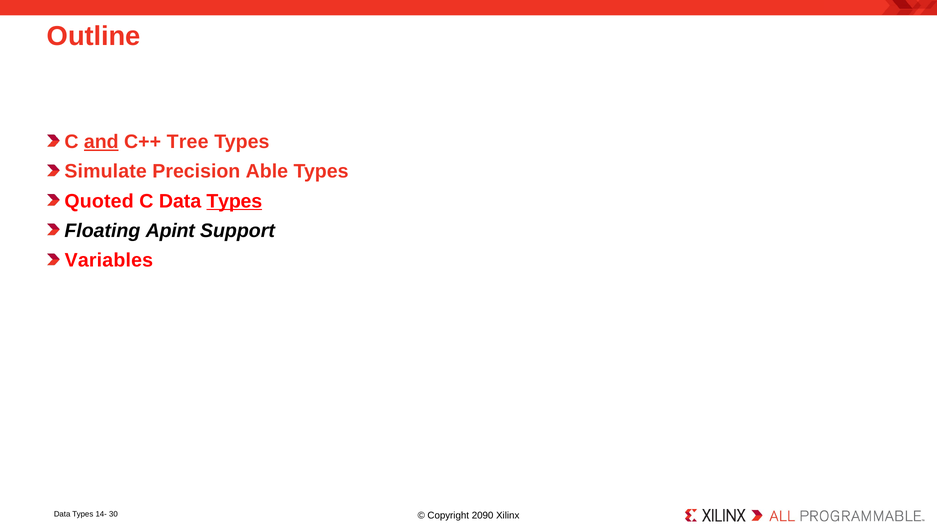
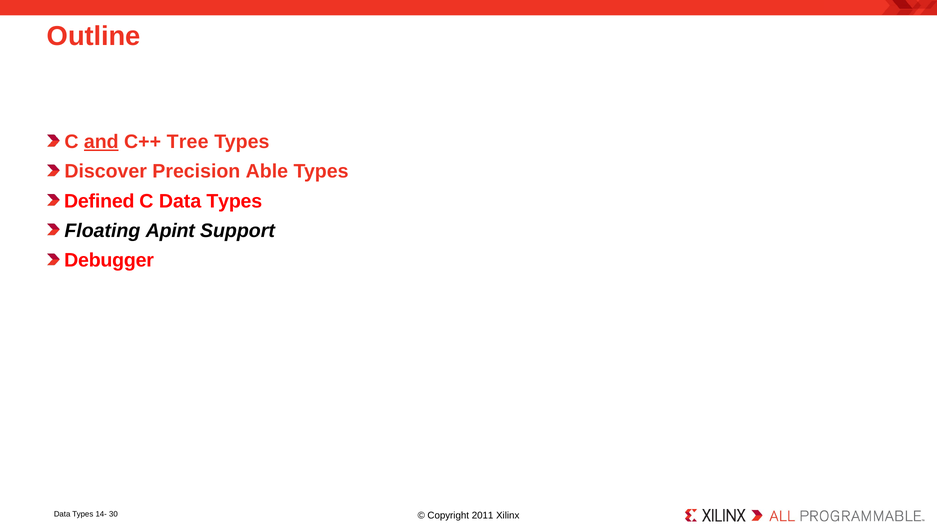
Simulate: Simulate -> Discover (106, 172)
Quoted: Quoted -> Defined (99, 201)
Types underline: present -> none (234, 201)
Variables: Variables -> Debugger (109, 261)
2090: 2090 -> 2011 (483, 516)
